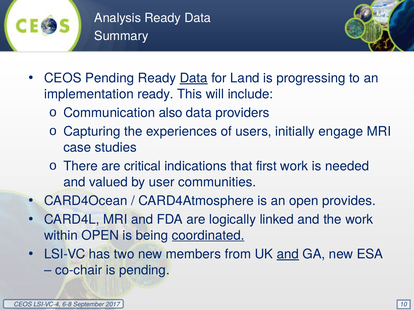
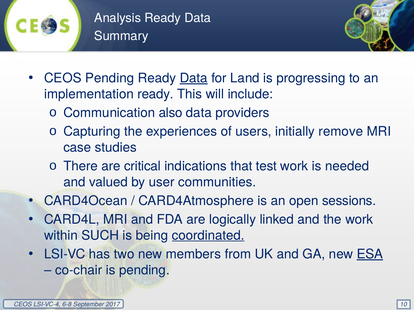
engage: engage -> remove (341, 132)
first: first -> test (266, 166)
provides: provides -> sessions (349, 201)
within OPEN: OPEN -> SUCH (100, 236)
and underline: present -> none (288, 255)
ESA underline: none -> present (370, 255)
